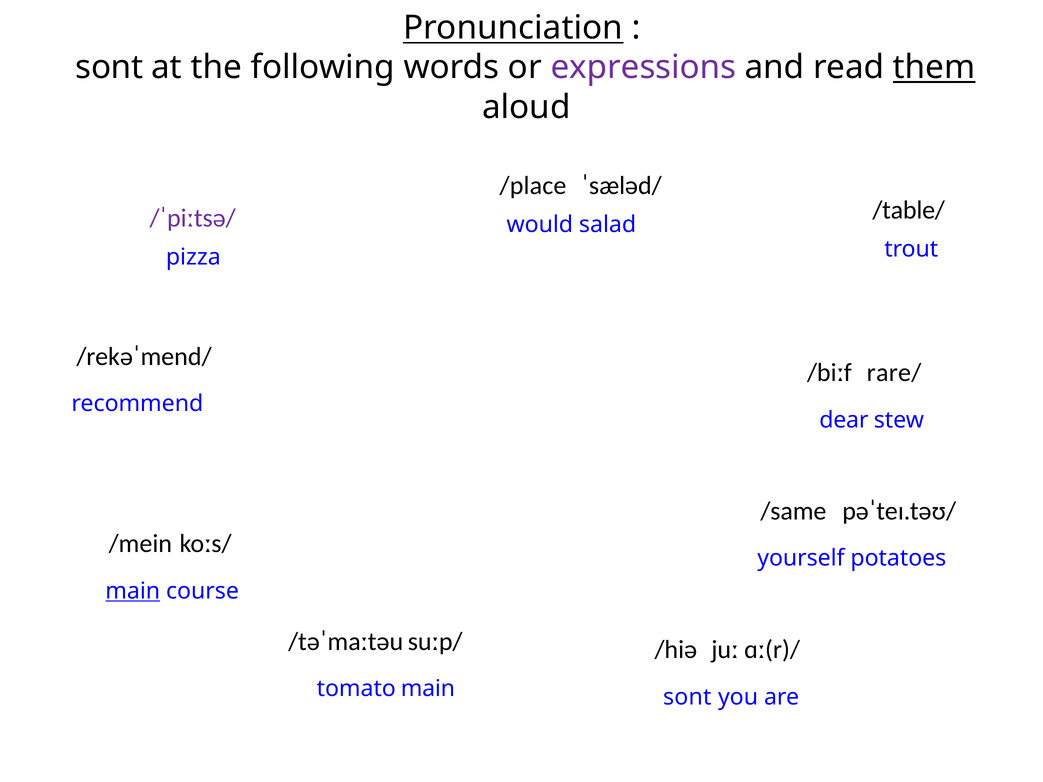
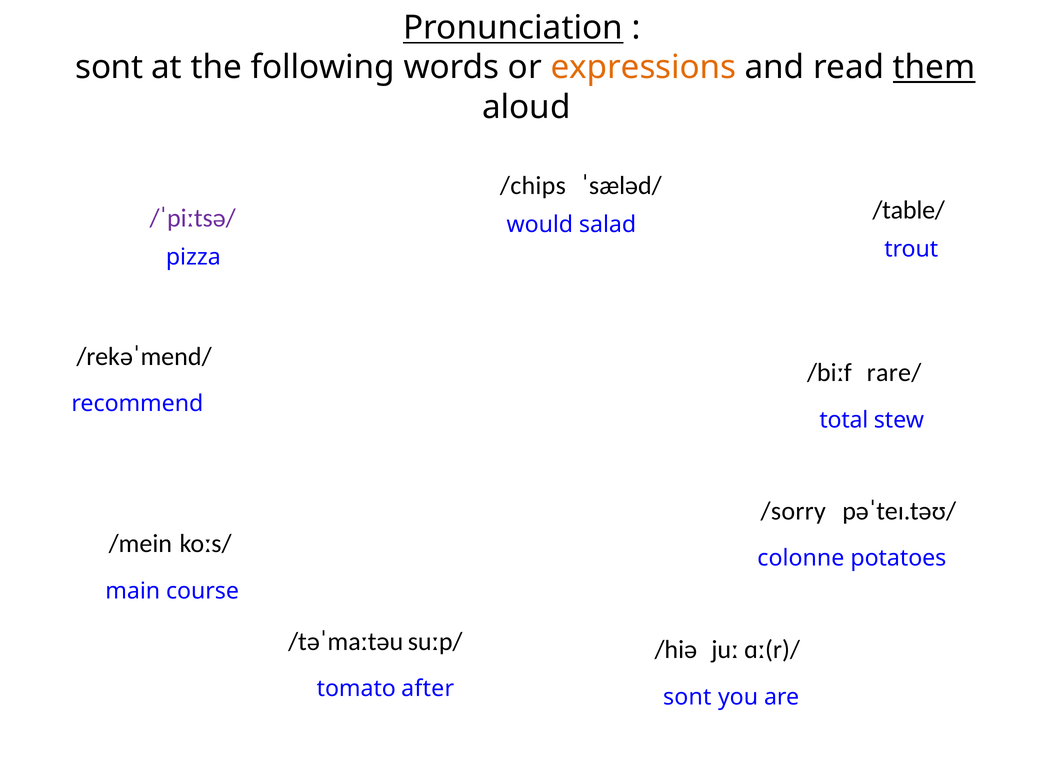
expressions colour: purple -> orange (643, 67)
/place: /place -> /chips (533, 186)
dear: dear -> total (844, 420)
/same: /same -> /sorry (793, 511)
yourself: yourself -> colonne (801, 558)
main underline: present -> none (133, 591)
tomato main: main -> after (428, 689)
